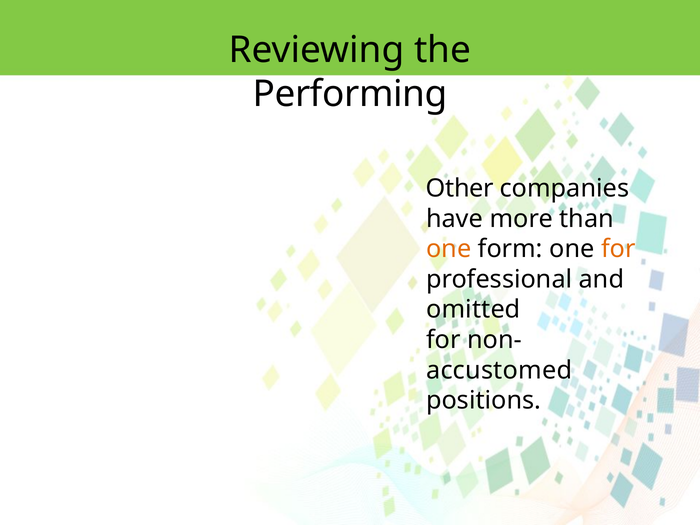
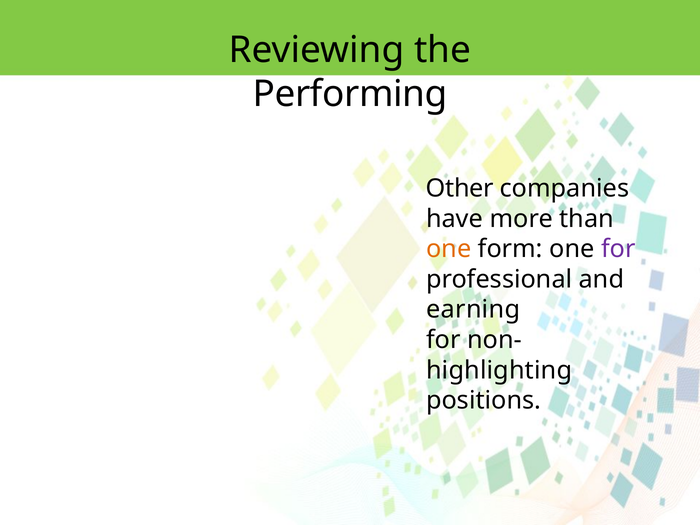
for colour: orange -> purple (618, 249)
omitted: omitted -> earning (473, 310)
accustomed: accustomed -> highlighting (499, 370)
